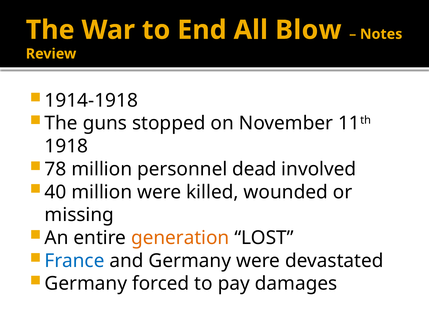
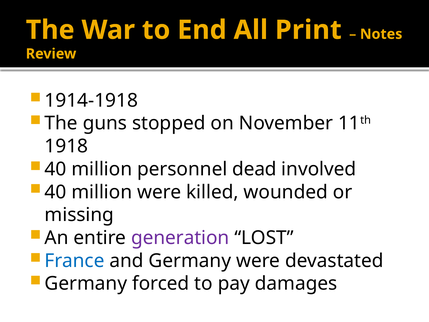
Blow: Blow -> Print (308, 30)
78: 78 -> 40 (56, 169)
generation colour: orange -> purple (180, 238)
